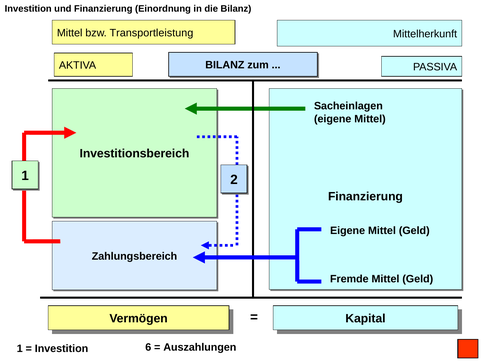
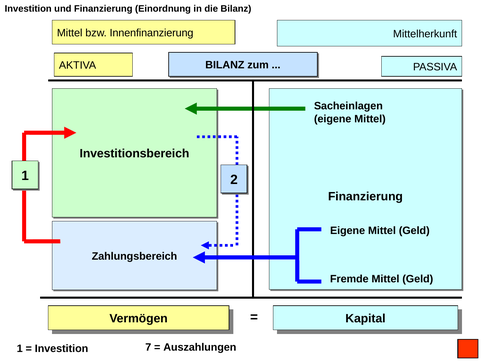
Transportleistung: Transportleistung -> Innenfinanzierung (152, 33)
6: 6 -> 7 (148, 347)
